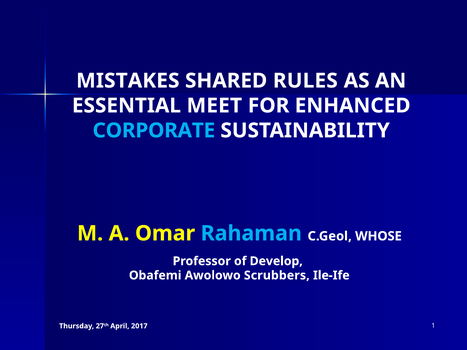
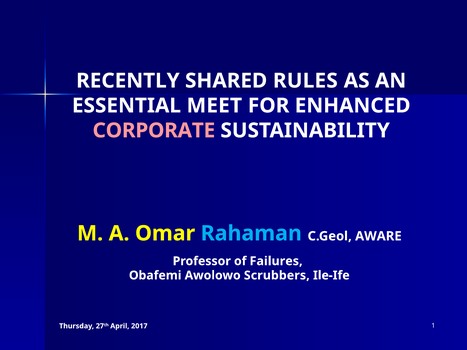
MISTAKES: MISTAKES -> RECENTLY (128, 81)
CORPORATE colour: light blue -> pink (154, 131)
WHOSE: WHOSE -> AWARE (378, 236)
Develop: Develop -> Failures (276, 261)
